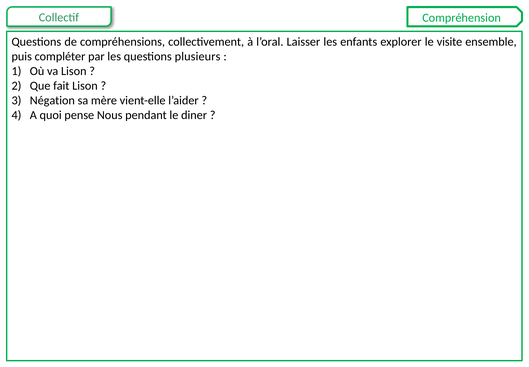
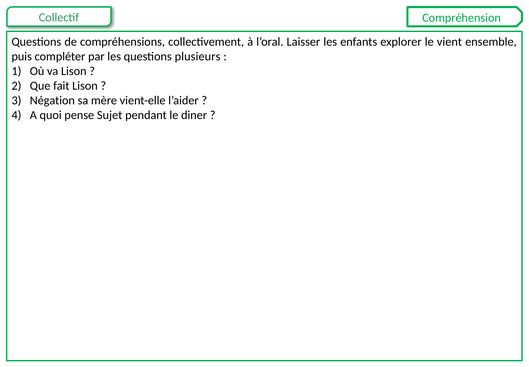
visite: visite -> vient (449, 42)
Nous: Nous -> Sujet (110, 115)
